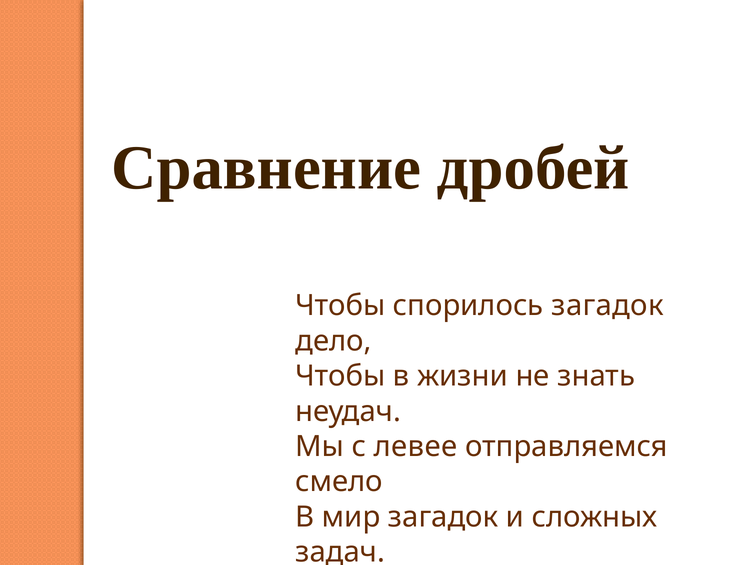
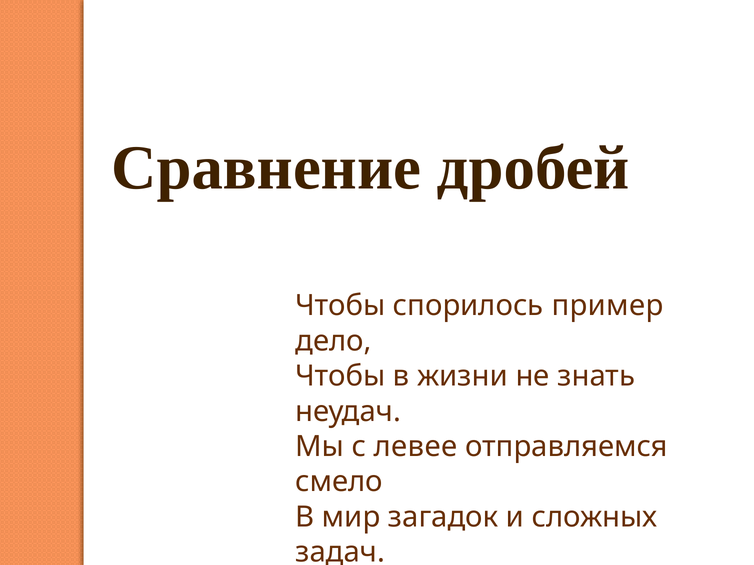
спорилось загадок: загадок -> пример (608, 306)
